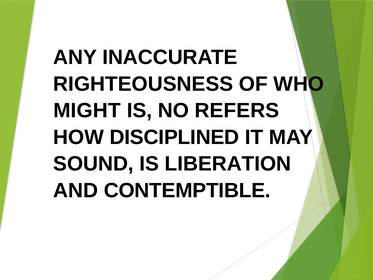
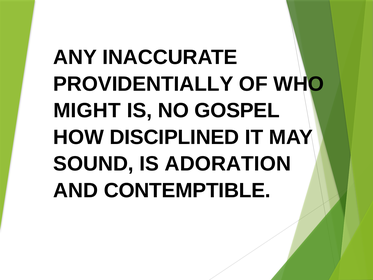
RIGHTEOUSNESS: RIGHTEOUSNESS -> PROVIDENTIALLY (143, 84)
REFERS: REFERS -> GOSPEL (237, 110)
LIBERATION: LIBERATION -> ADORATION (228, 164)
